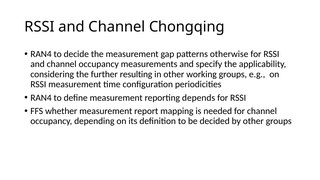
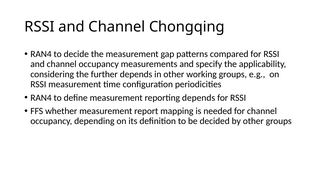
otherwise: otherwise -> compared (229, 54)
further resulting: resulting -> depends (136, 74)
